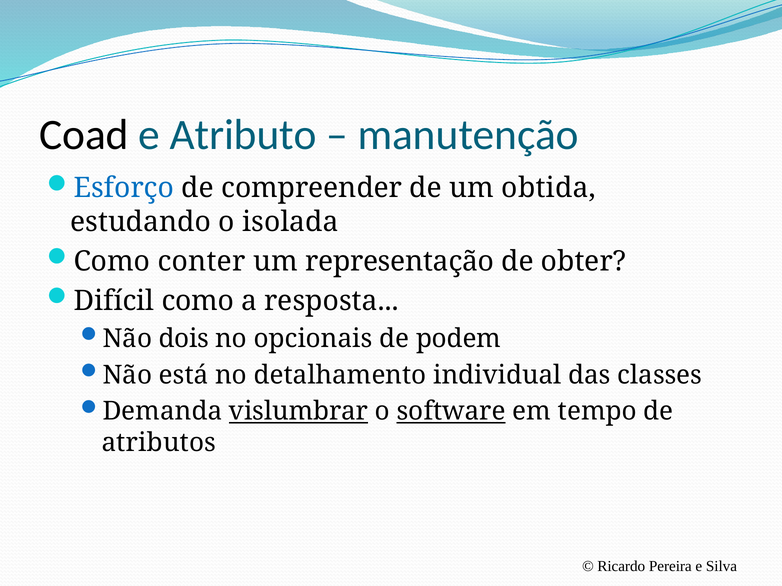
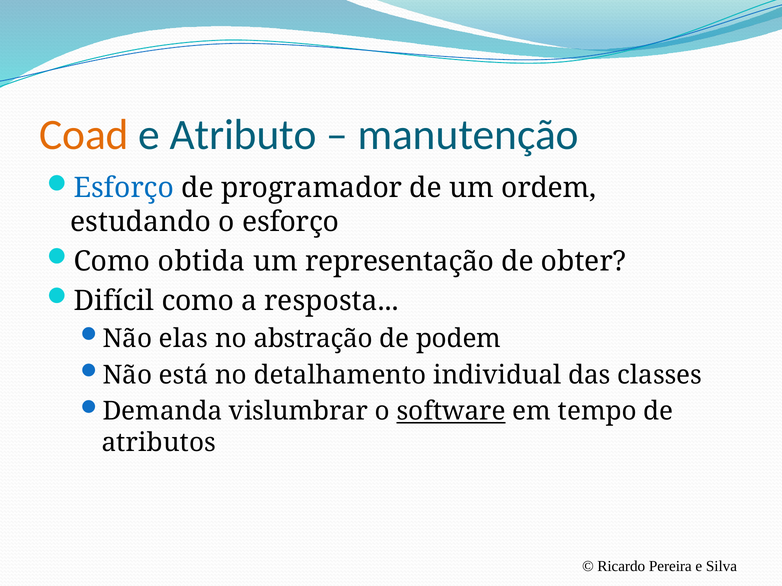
Coad colour: black -> orange (84, 135)
compreender: compreender -> programador (312, 188)
obtida: obtida -> ordem (549, 188)
o isolada: isolada -> esforço (291, 222)
conter: conter -> obtida (202, 262)
dois: dois -> elas (184, 339)
opcionais: opcionais -> abstração (313, 339)
vislumbrar underline: present -> none (299, 412)
